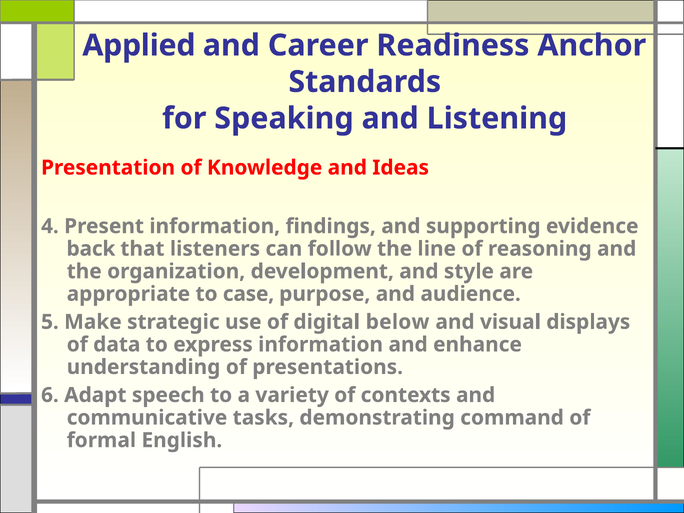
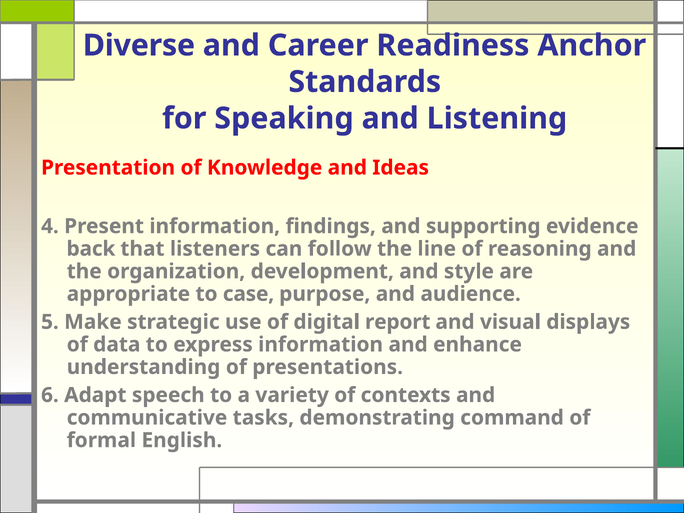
Applied: Applied -> Diverse (139, 45)
below: below -> report (398, 322)
